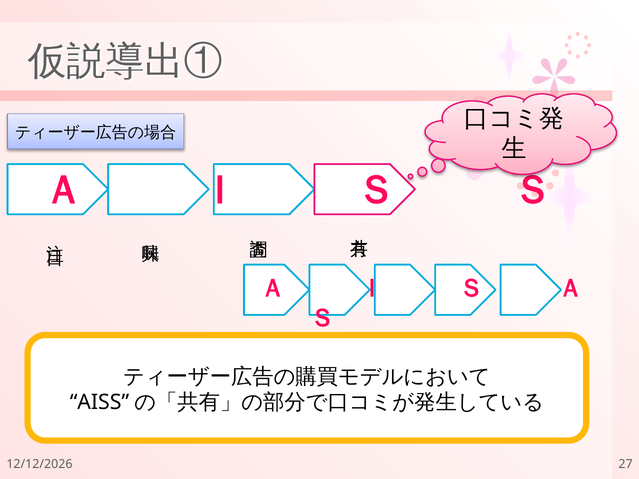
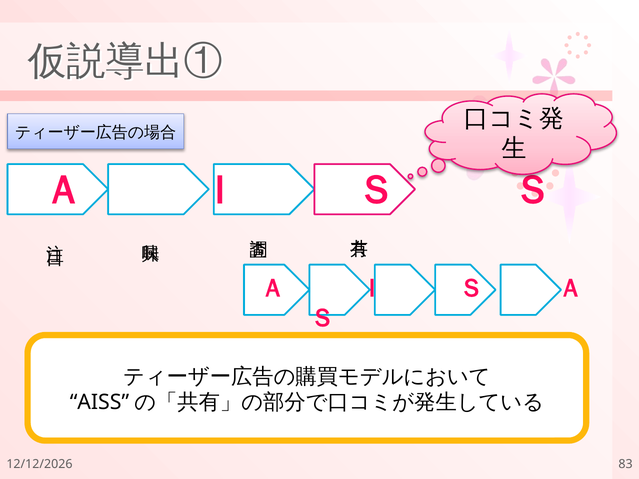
27: 27 -> 83 (626, 464)
